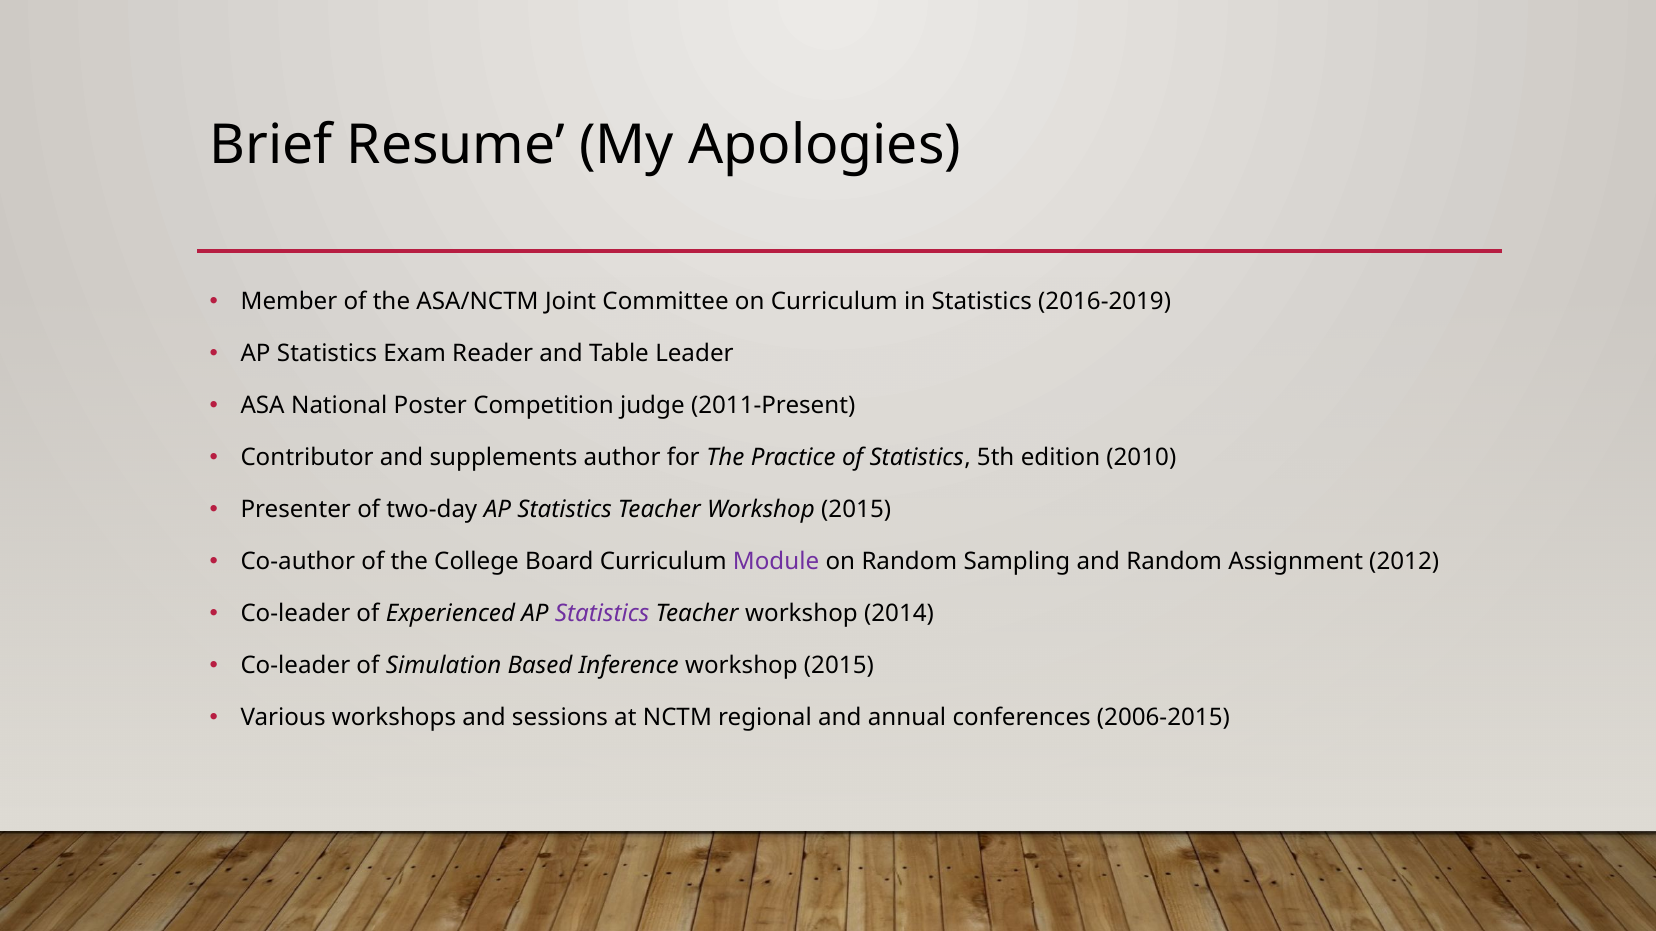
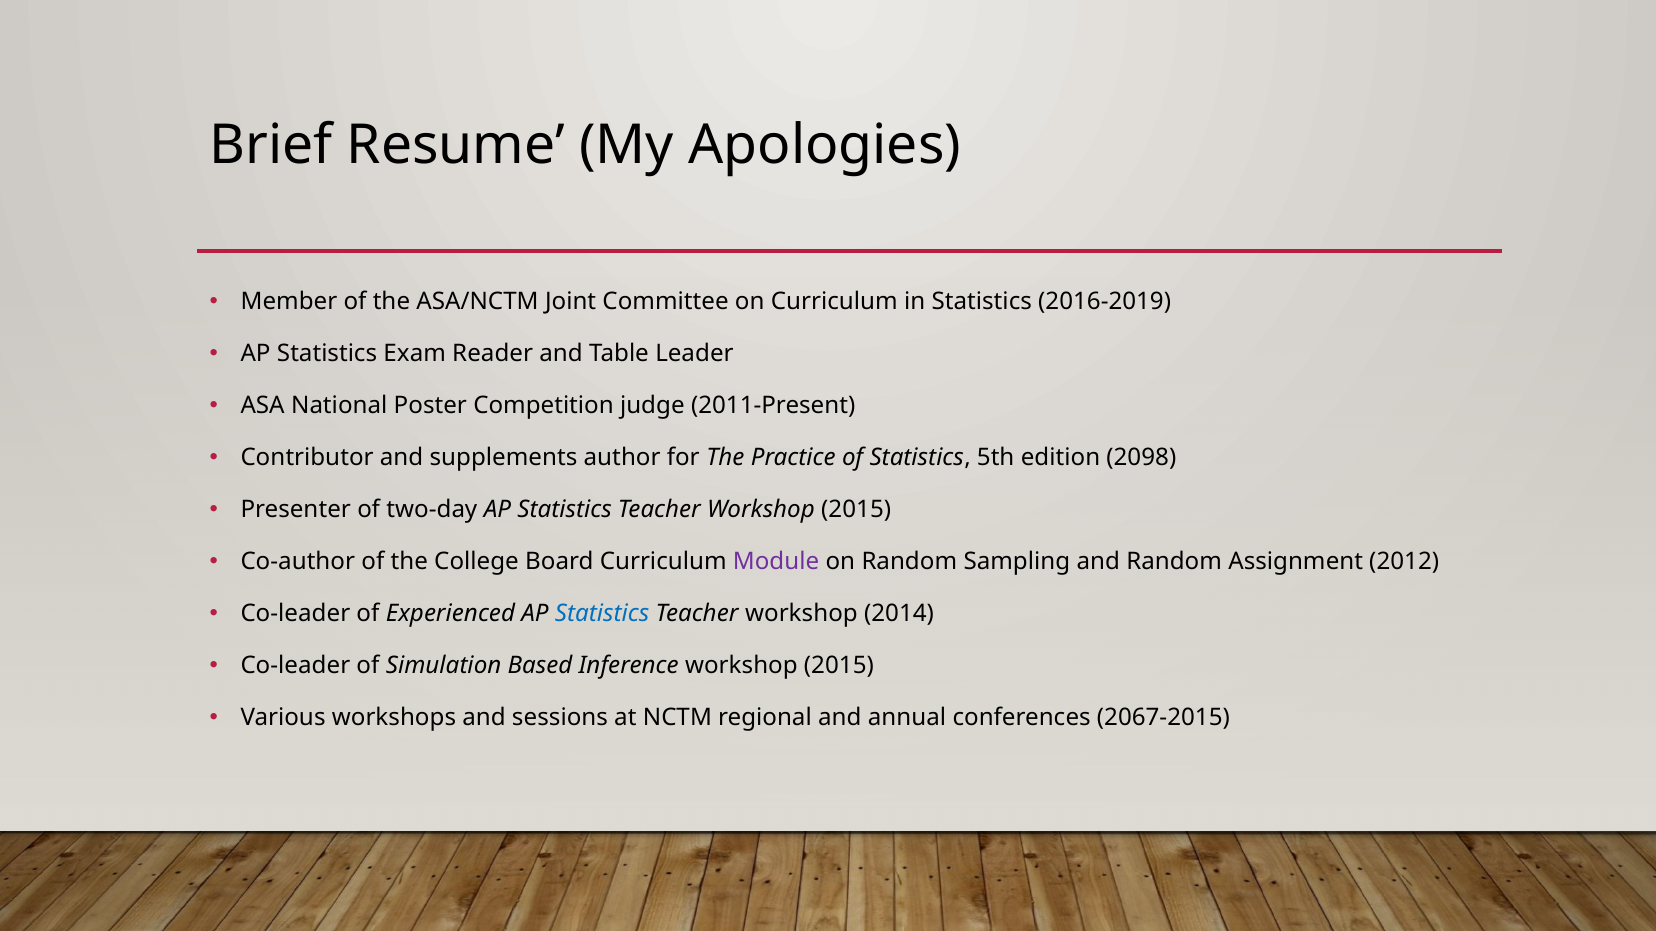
2010: 2010 -> 2098 (1141, 458)
Statistics colour: purple -> blue (602, 614)
2006-2015: 2006-2015 -> 2067-2015 (1163, 718)
